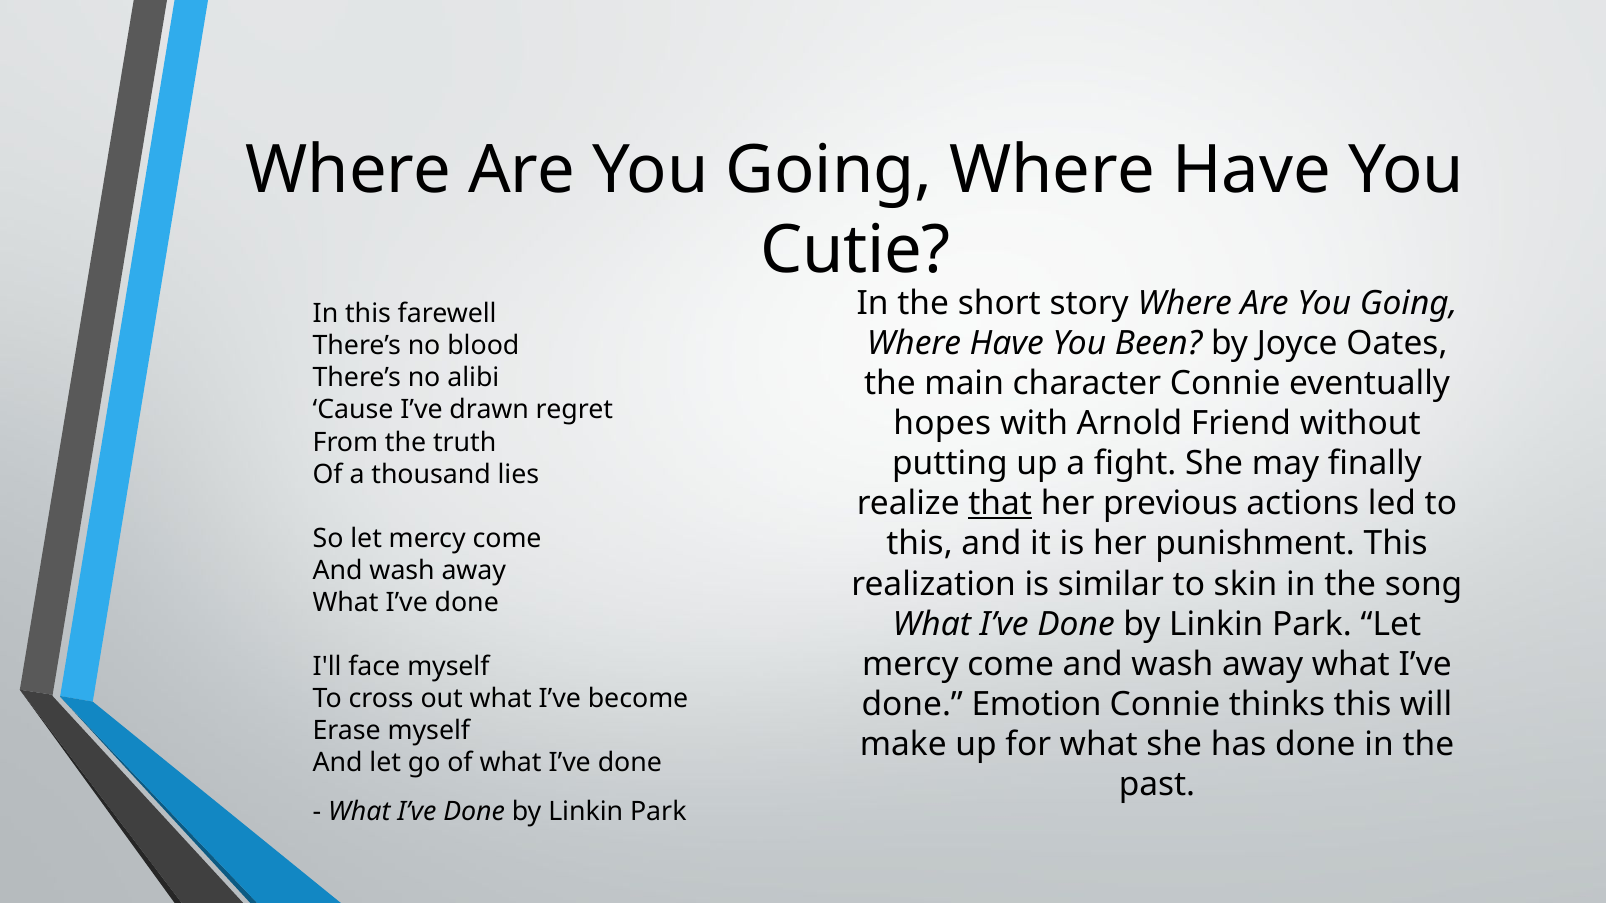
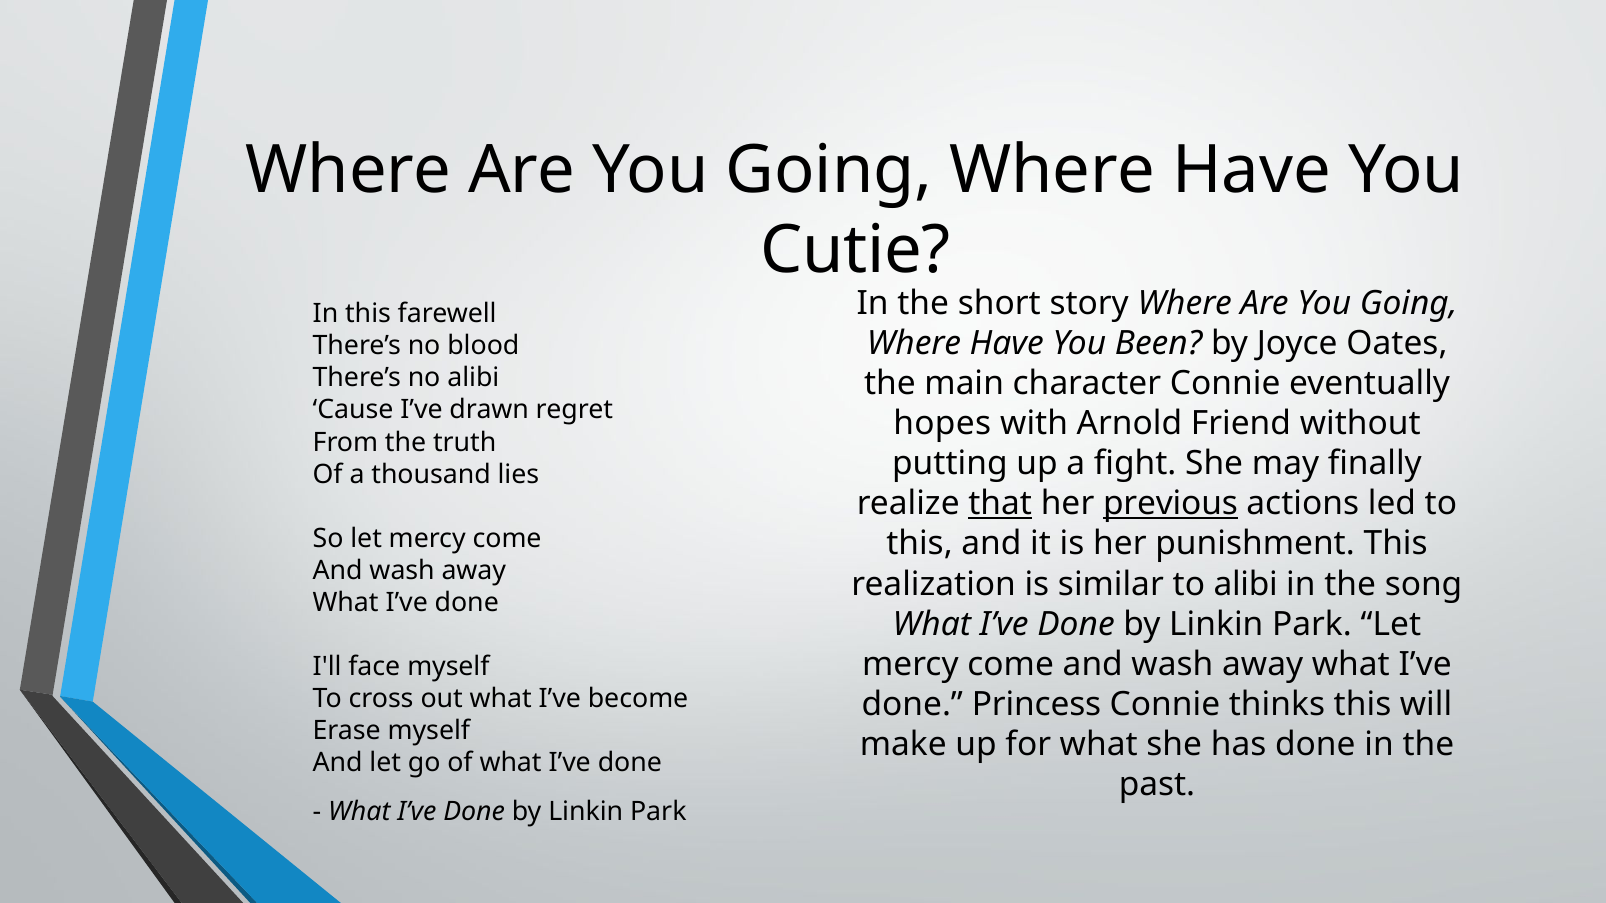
previous underline: none -> present (1170, 504)
to skin: skin -> alibi (1246, 584)
Emotion: Emotion -> Princess (1037, 705)
